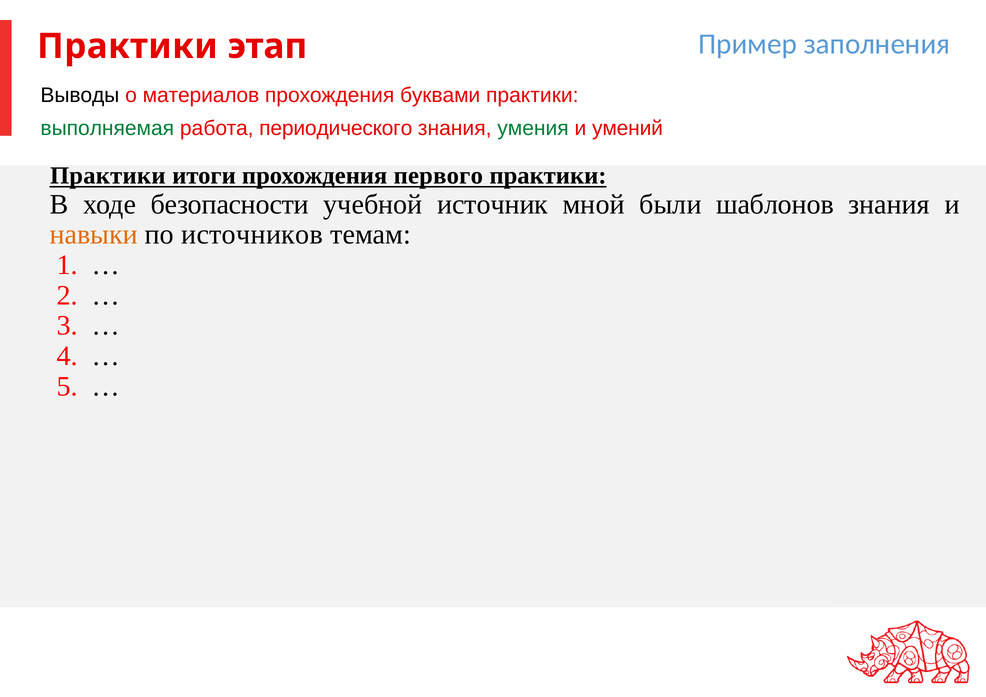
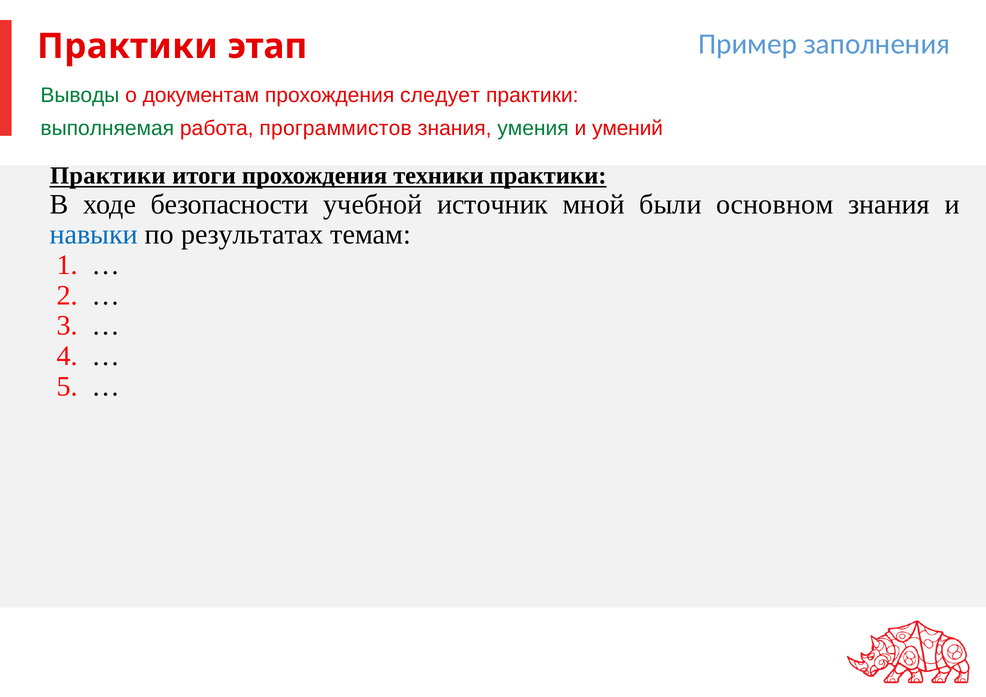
Выводы colour: black -> green (80, 96)
материалов: материалов -> документам (201, 96)
буквами: буквами -> следует (440, 96)
периодического: периодического -> программистов (336, 128)
первого: первого -> техники (439, 176)
шаблонов: шаблонов -> основном (775, 204)
навыки colour: orange -> blue (94, 235)
источников: источников -> результатах (252, 235)
